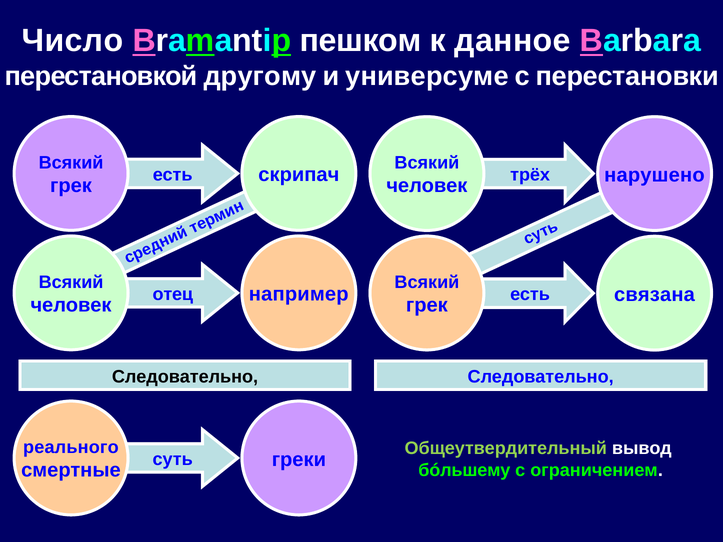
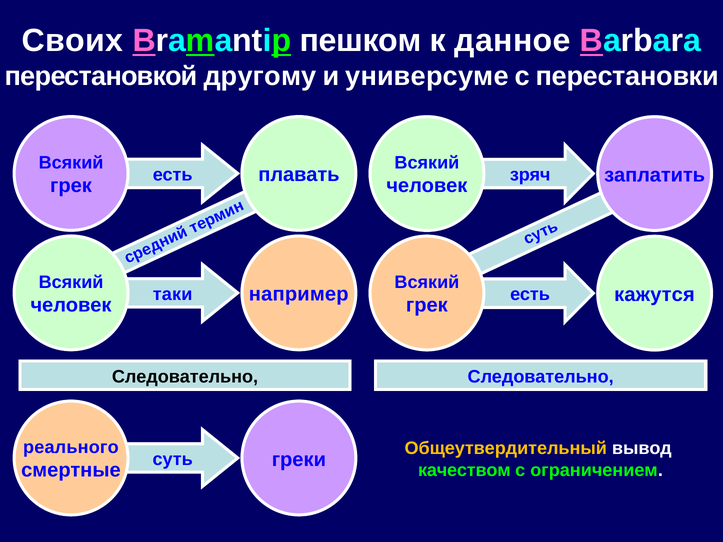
Число: Число -> Своих (73, 41)
скрипач: скрипач -> плавать (299, 175)
нарушено: нарушено -> заплатить (655, 175)
трёх: трёх -> зряч (530, 175)
связана: связана -> кажутся (654, 295)
отец: отец -> таки (173, 294)
Общеутвердительный colour: light green -> yellow (506, 449)
бóльшему: бóльшему -> качеством (464, 470)
